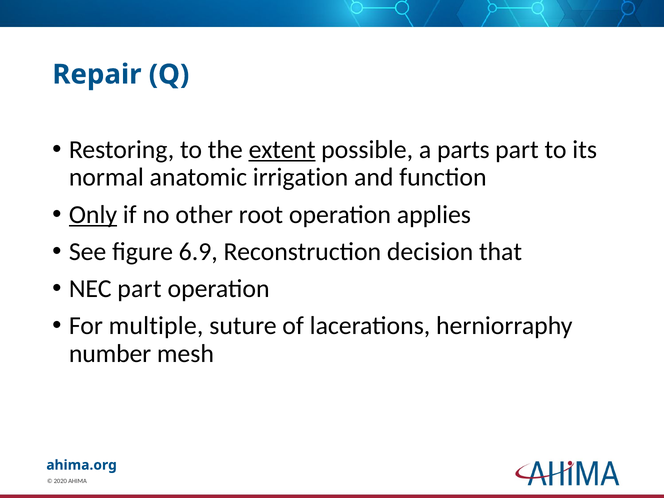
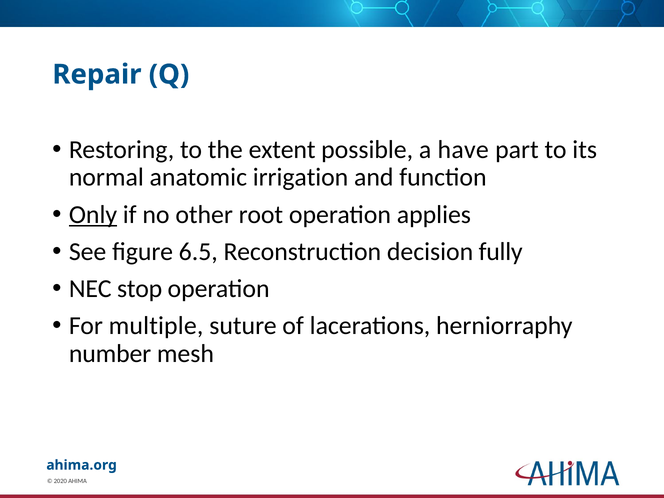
extent underline: present -> none (282, 150)
parts: parts -> have (463, 150)
6.9: 6.9 -> 6.5 (198, 252)
that: that -> fully (501, 252)
NEC part: part -> stop (140, 289)
